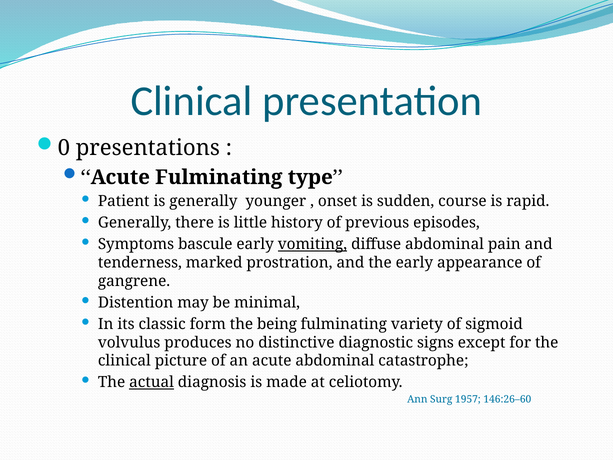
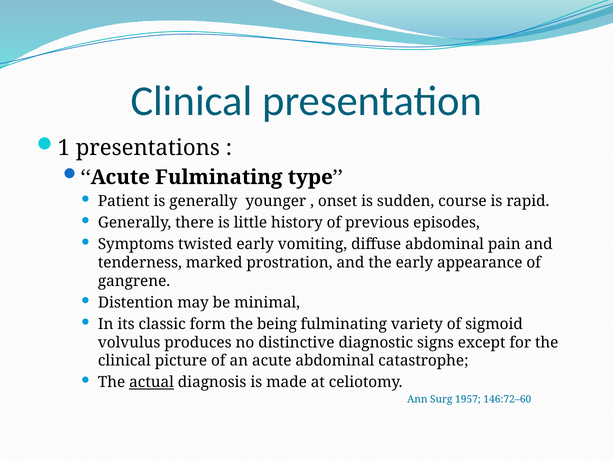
0: 0 -> 1 (64, 148)
bascule: bascule -> twisted (205, 244)
vomiting underline: present -> none (312, 244)
146:26–60: 146:26–60 -> 146:72–60 (507, 399)
